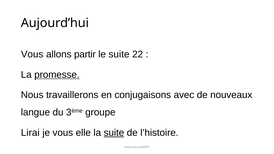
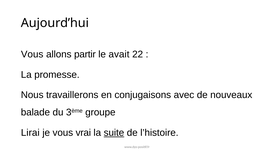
le suite: suite -> avait (119, 54)
promesse underline: present -> none (57, 75)
langue: langue -> balade (35, 112)
elle: elle -> vrai (83, 133)
